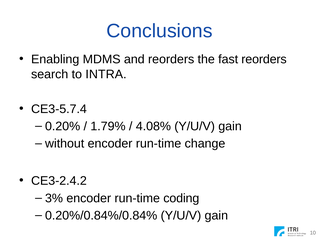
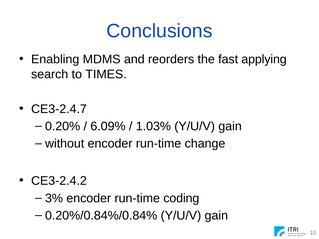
fast reorders: reorders -> applying (264, 59)
INTRA: INTRA -> TIMES (106, 74)
CE3-5.7.4: CE3-5.7.4 -> CE3-2.4.7 (59, 109)
1.79%: 1.79% -> 6.09% (108, 126)
4.08%: 4.08% -> 1.03% (153, 126)
